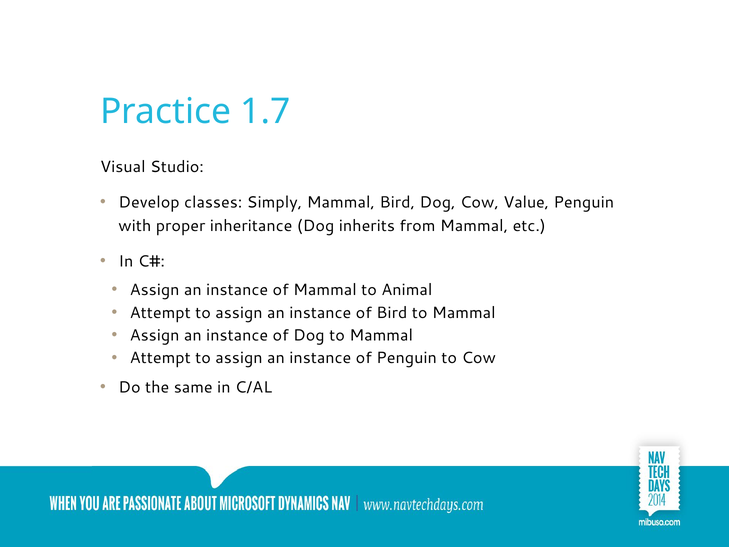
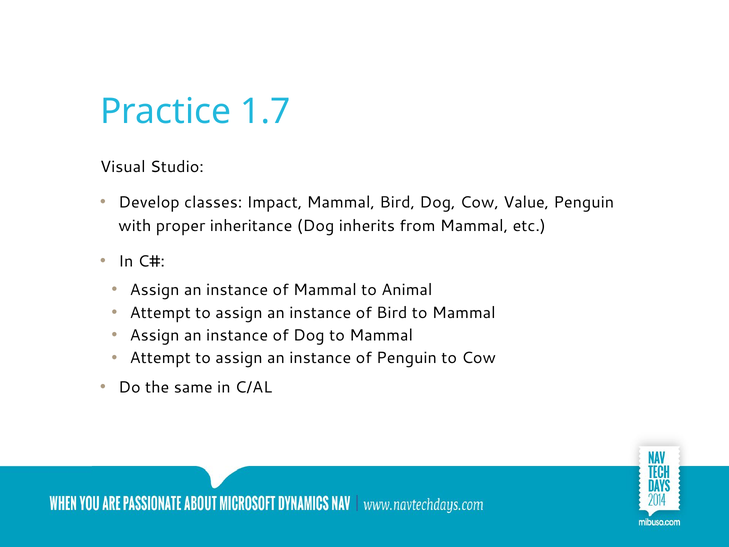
Simply: Simply -> Impact (275, 202)
